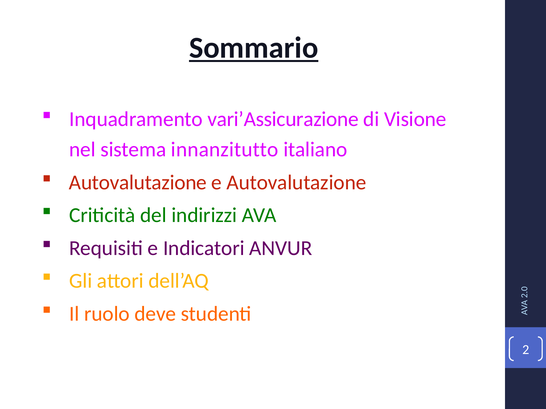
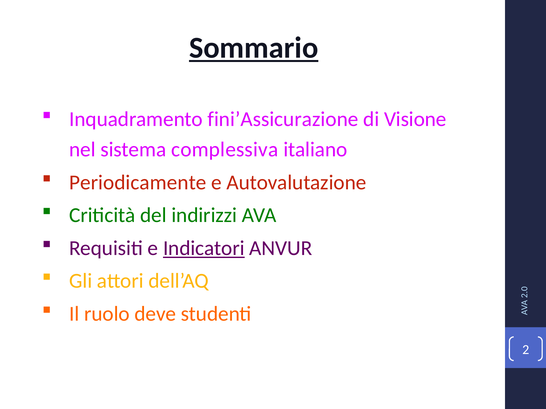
vari’Assicurazione: vari’Assicurazione -> fini’Assicurazione (283, 119)
innanzitutto: innanzitutto -> complessiva (225, 150)
Autovalutazione: Autovalutazione -> Periodicamente (138, 183)
Indicatori underline: none -> present (204, 248)
